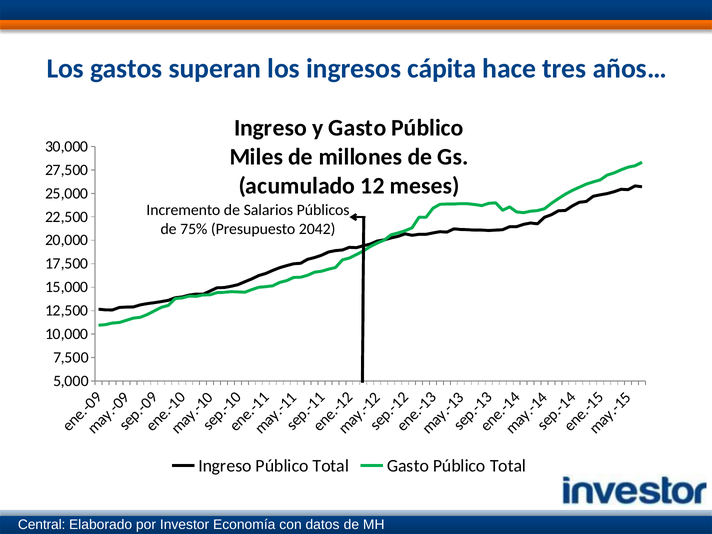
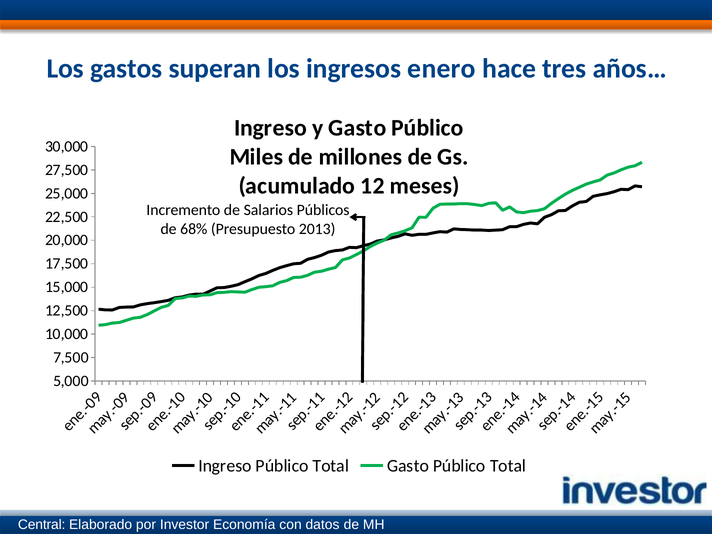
cápita: cápita -> enero (442, 69)
75%: 75% -> 68% (194, 229)
2042: 2042 -> 2013 (317, 229)
